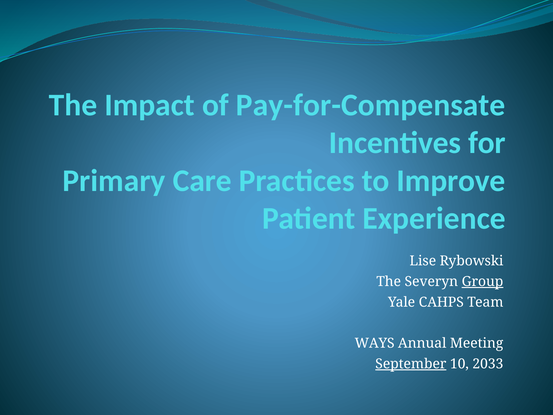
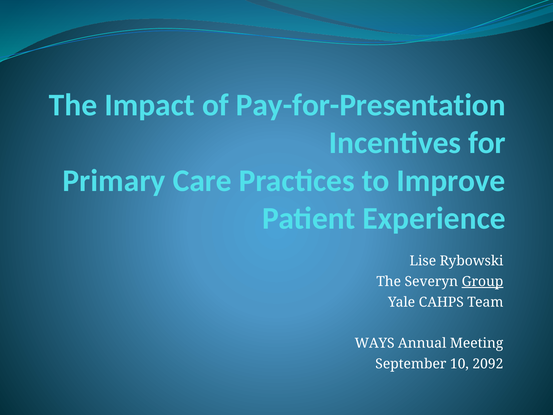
Pay-for-Compensate: Pay-for-Compensate -> Pay-for-Presentation (371, 105)
September underline: present -> none (411, 364)
2033: 2033 -> 2092 (488, 364)
